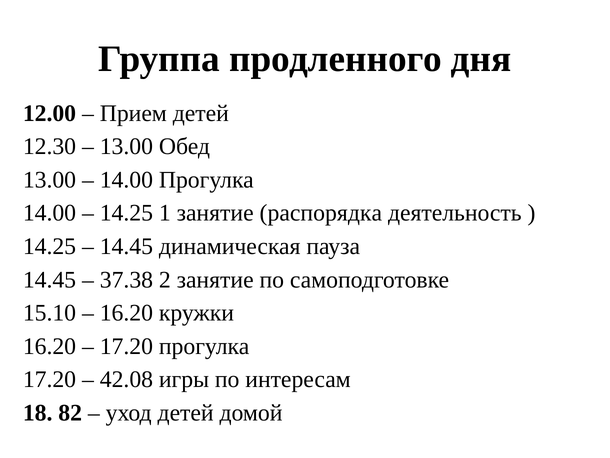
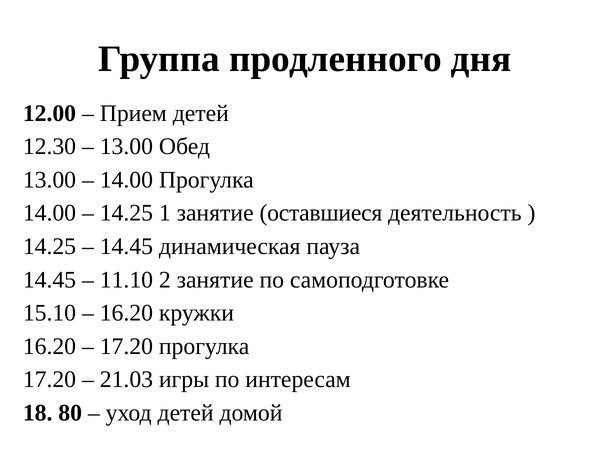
распорядка: распорядка -> оставшиеся (321, 213)
37.38: 37.38 -> 11.10 (126, 279)
42.08: 42.08 -> 21.03 (126, 379)
82: 82 -> 80 (70, 412)
